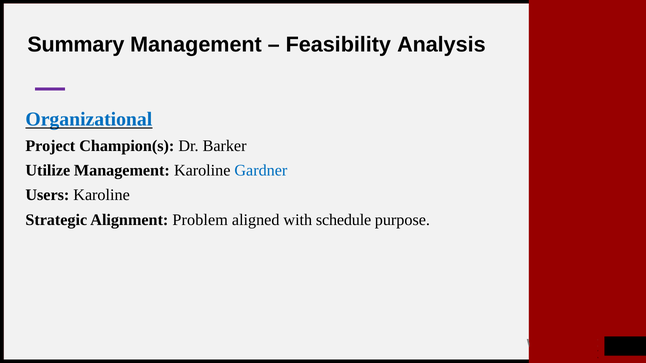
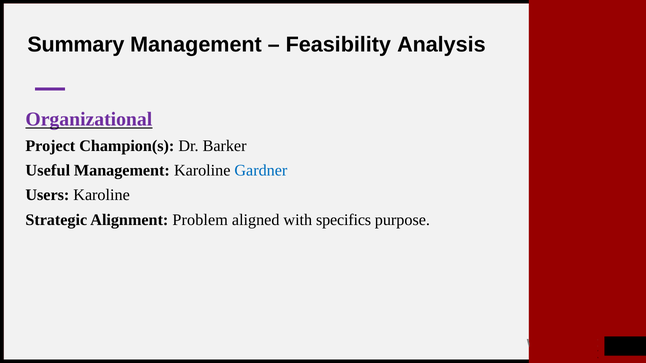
Organizational colour: blue -> purple (89, 119)
Utilize: Utilize -> Useful (48, 171)
schedule: schedule -> specifics (344, 220)
